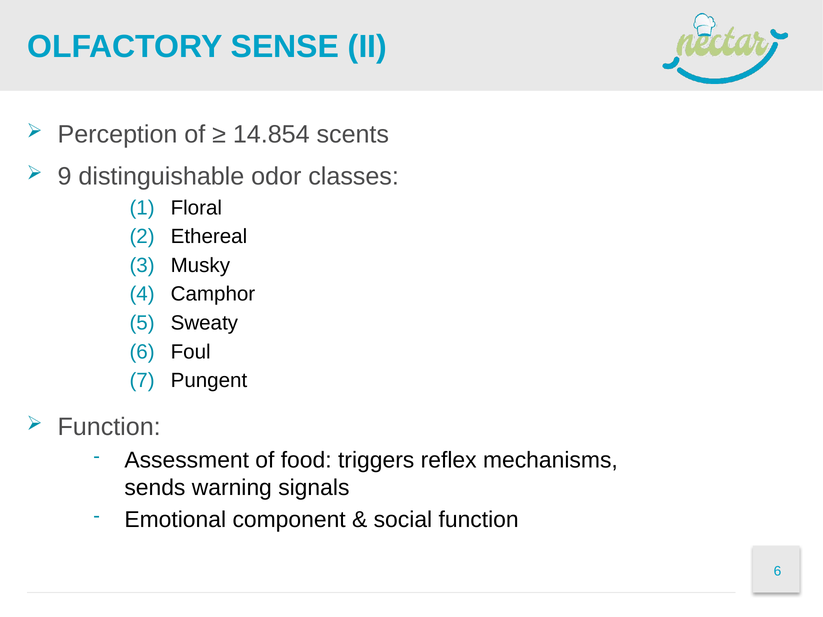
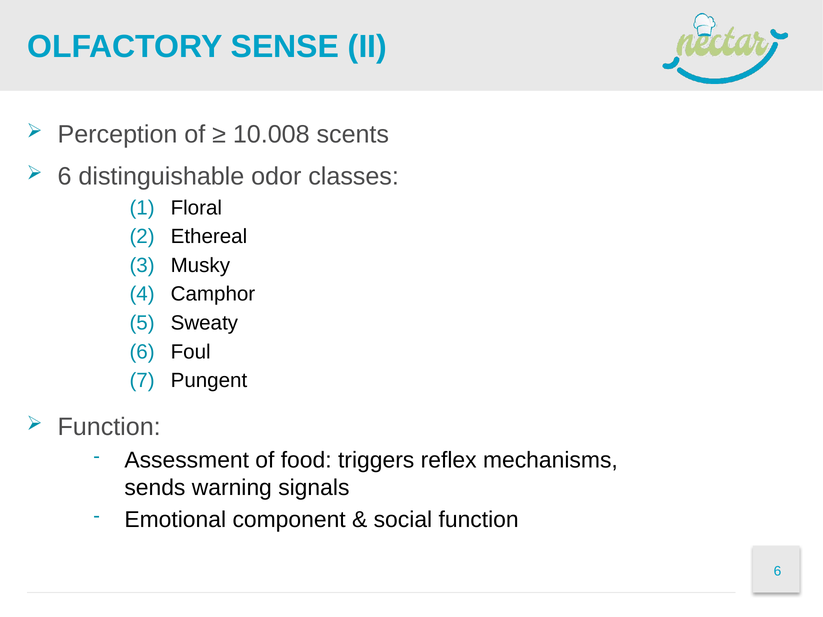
14.854: 14.854 -> 10.008 (271, 135)
9: 9 -> 6 (65, 177)
